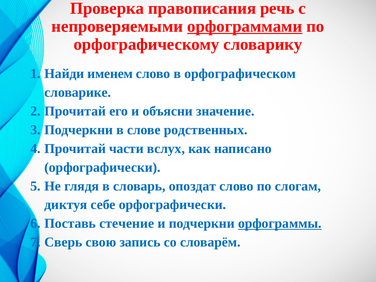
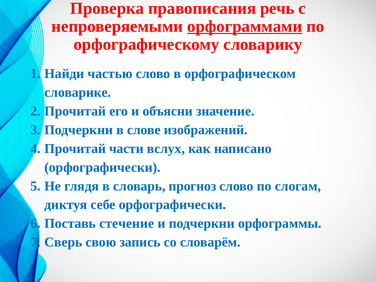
именем: именем -> частью (110, 74)
родственных: родственных -> изображений (206, 130)
опоздат: опоздат -> прогноз (193, 186)
орфограммы underline: present -> none (280, 223)
